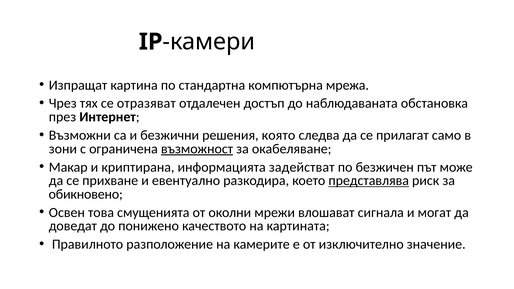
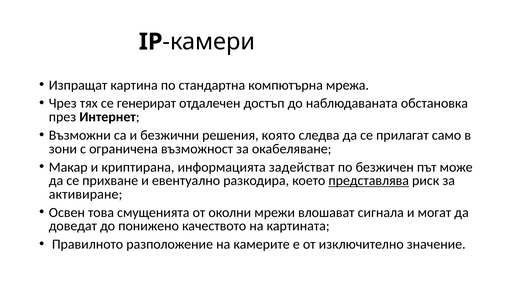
отразяват: отразяват -> генерират (146, 103)
възможност underline: present -> none (197, 149)
обикновено: обикновено -> активиране (86, 194)
